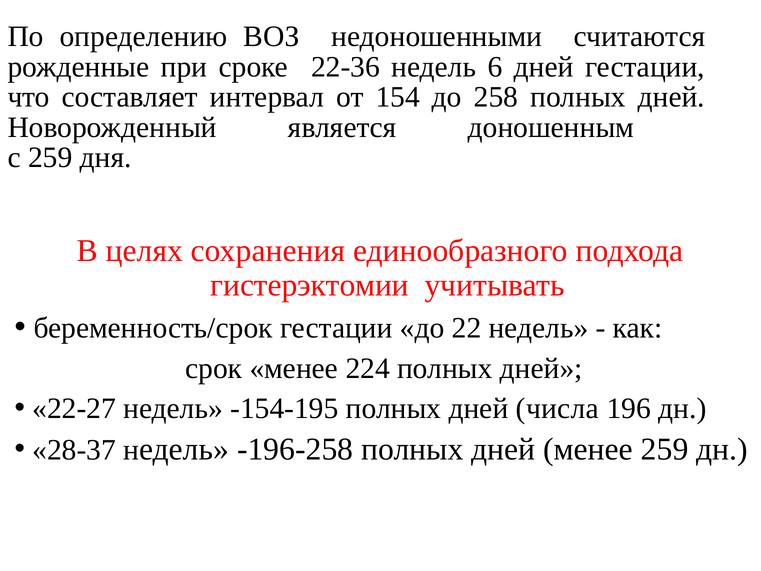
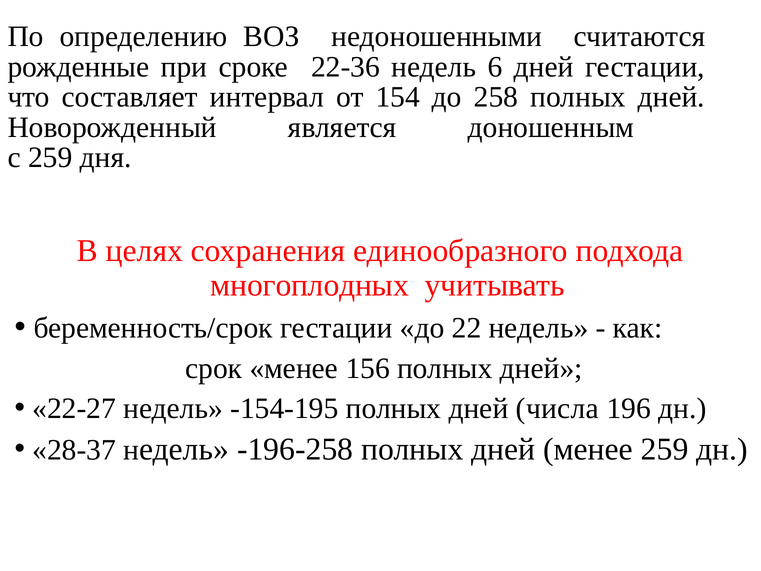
гистерэктомии: гистерэктомии -> многоплодных (310, 285)
224: 224 -> 156 (368, 368)
